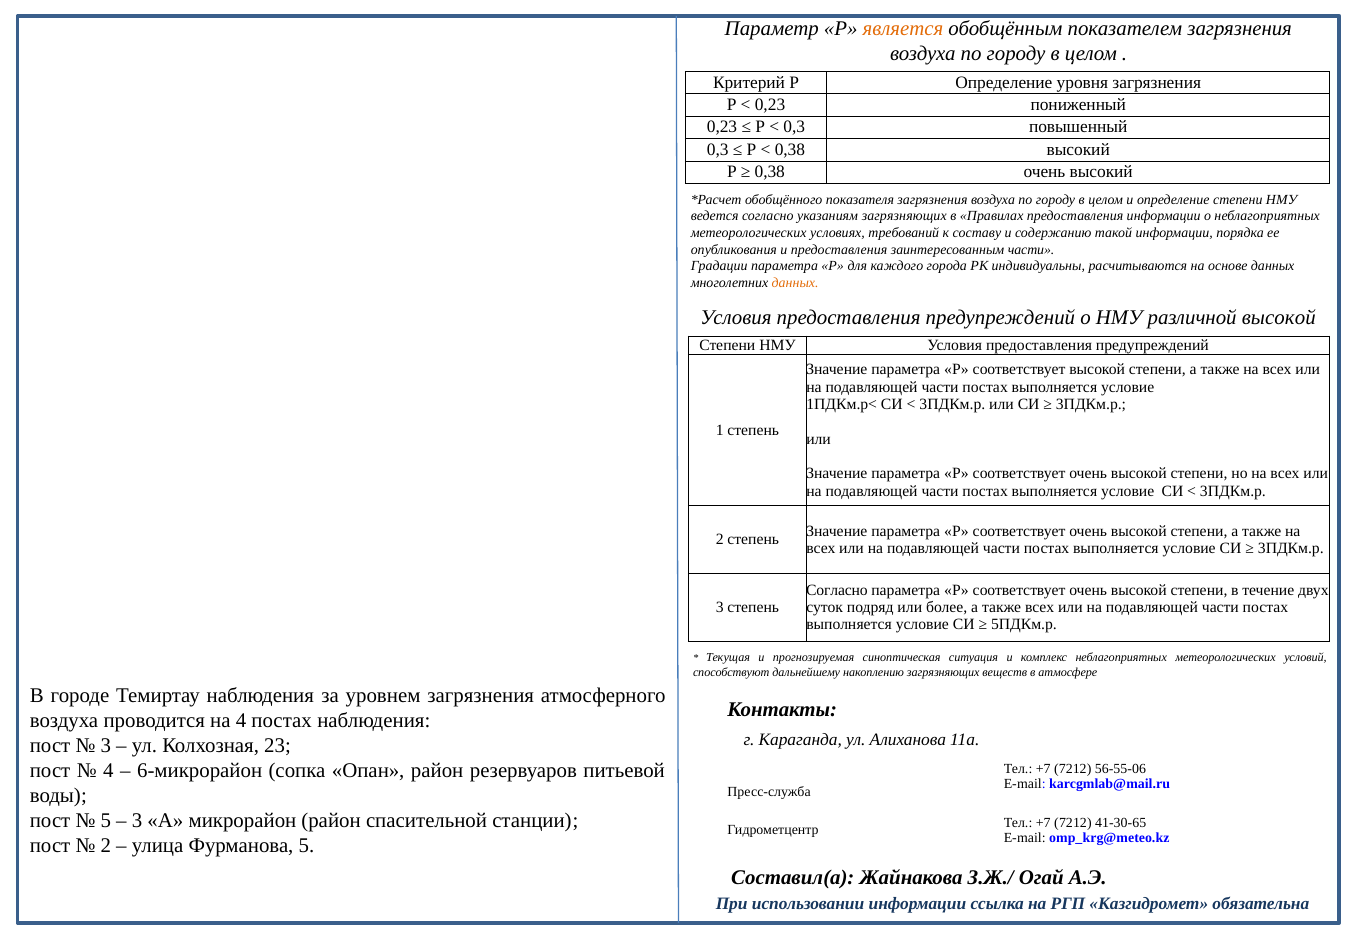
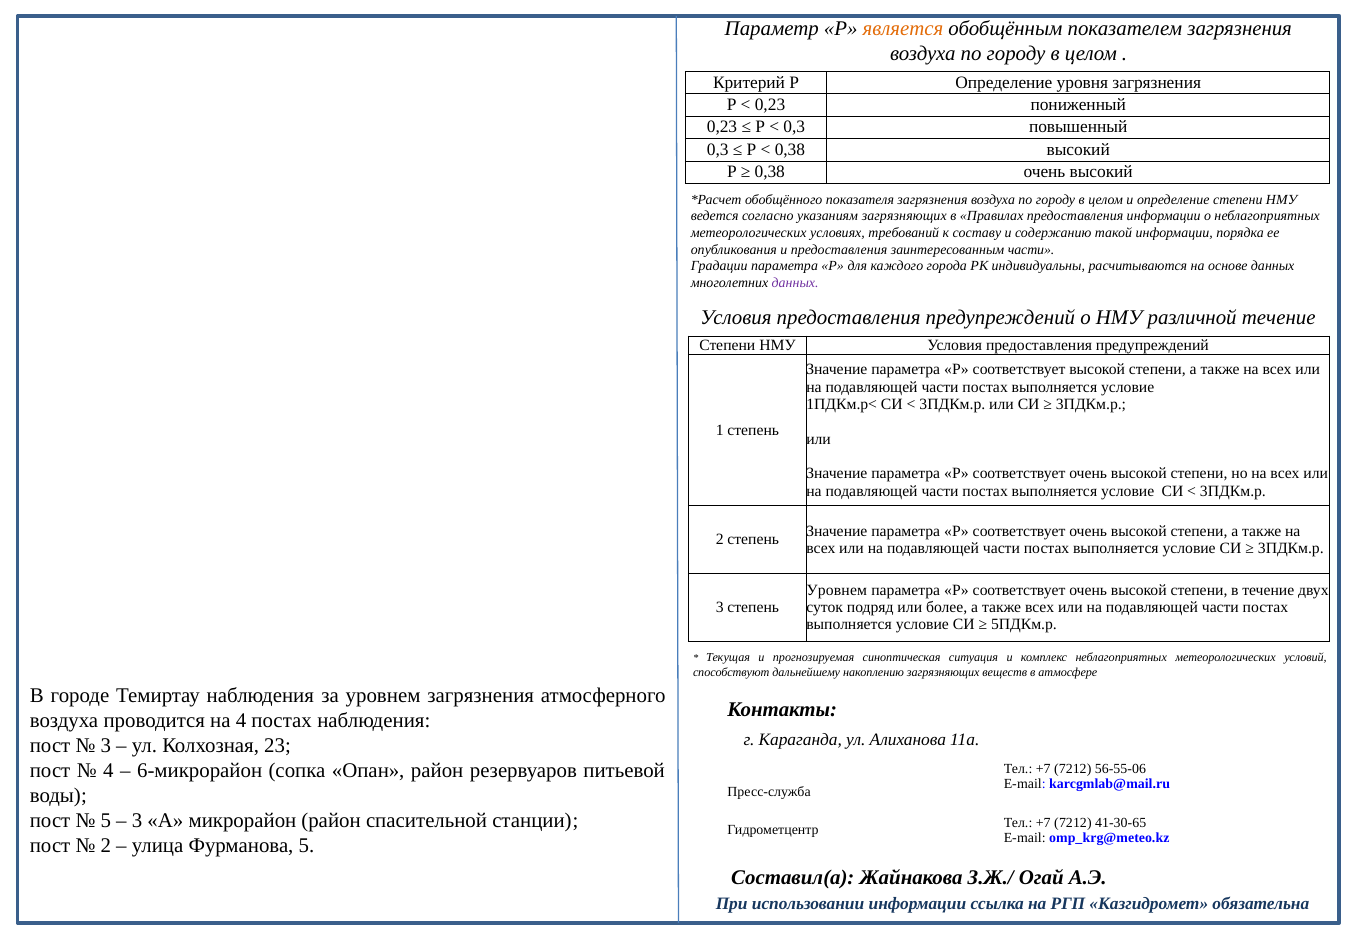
данных colour: orange -> purple (795, 283)
различной высокой: высокой -> течение (1279, 318)
Согласно: Согласно -> Уровнем (837, 590)
